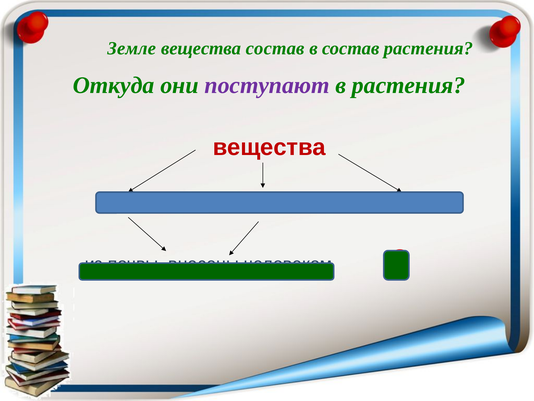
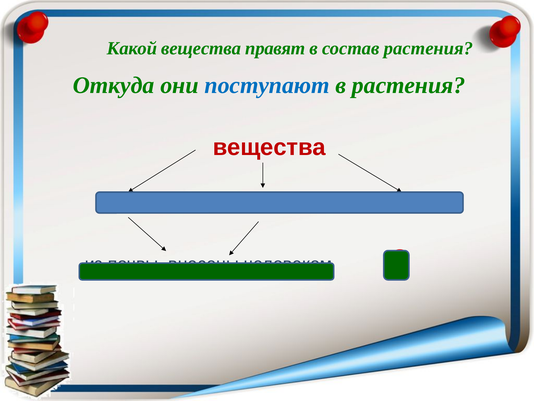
Земле: Земле -> Какой (132, 48)
вещества состав: состав -> правят (275, 48)
поступают colour: purple -> blue (267, 85)
